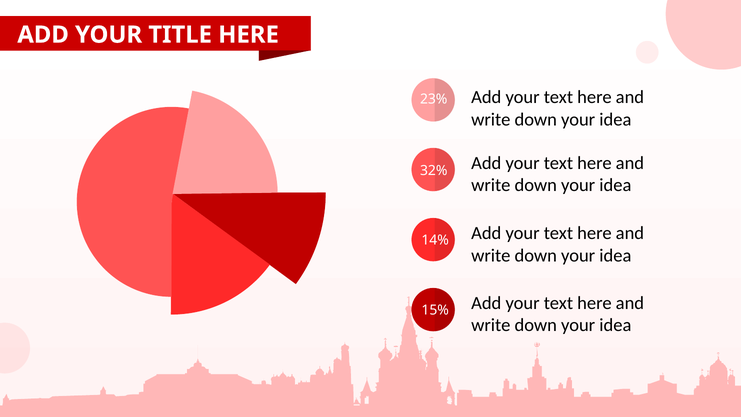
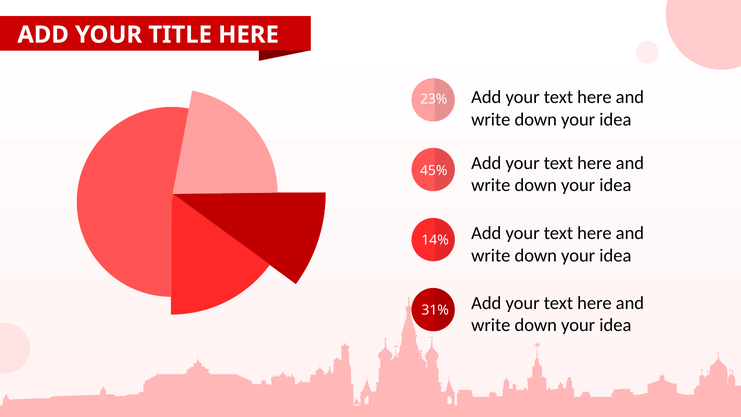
32%: 32% -> 45% (434, 171)
15%: 15% -> 31% (435, 310)
